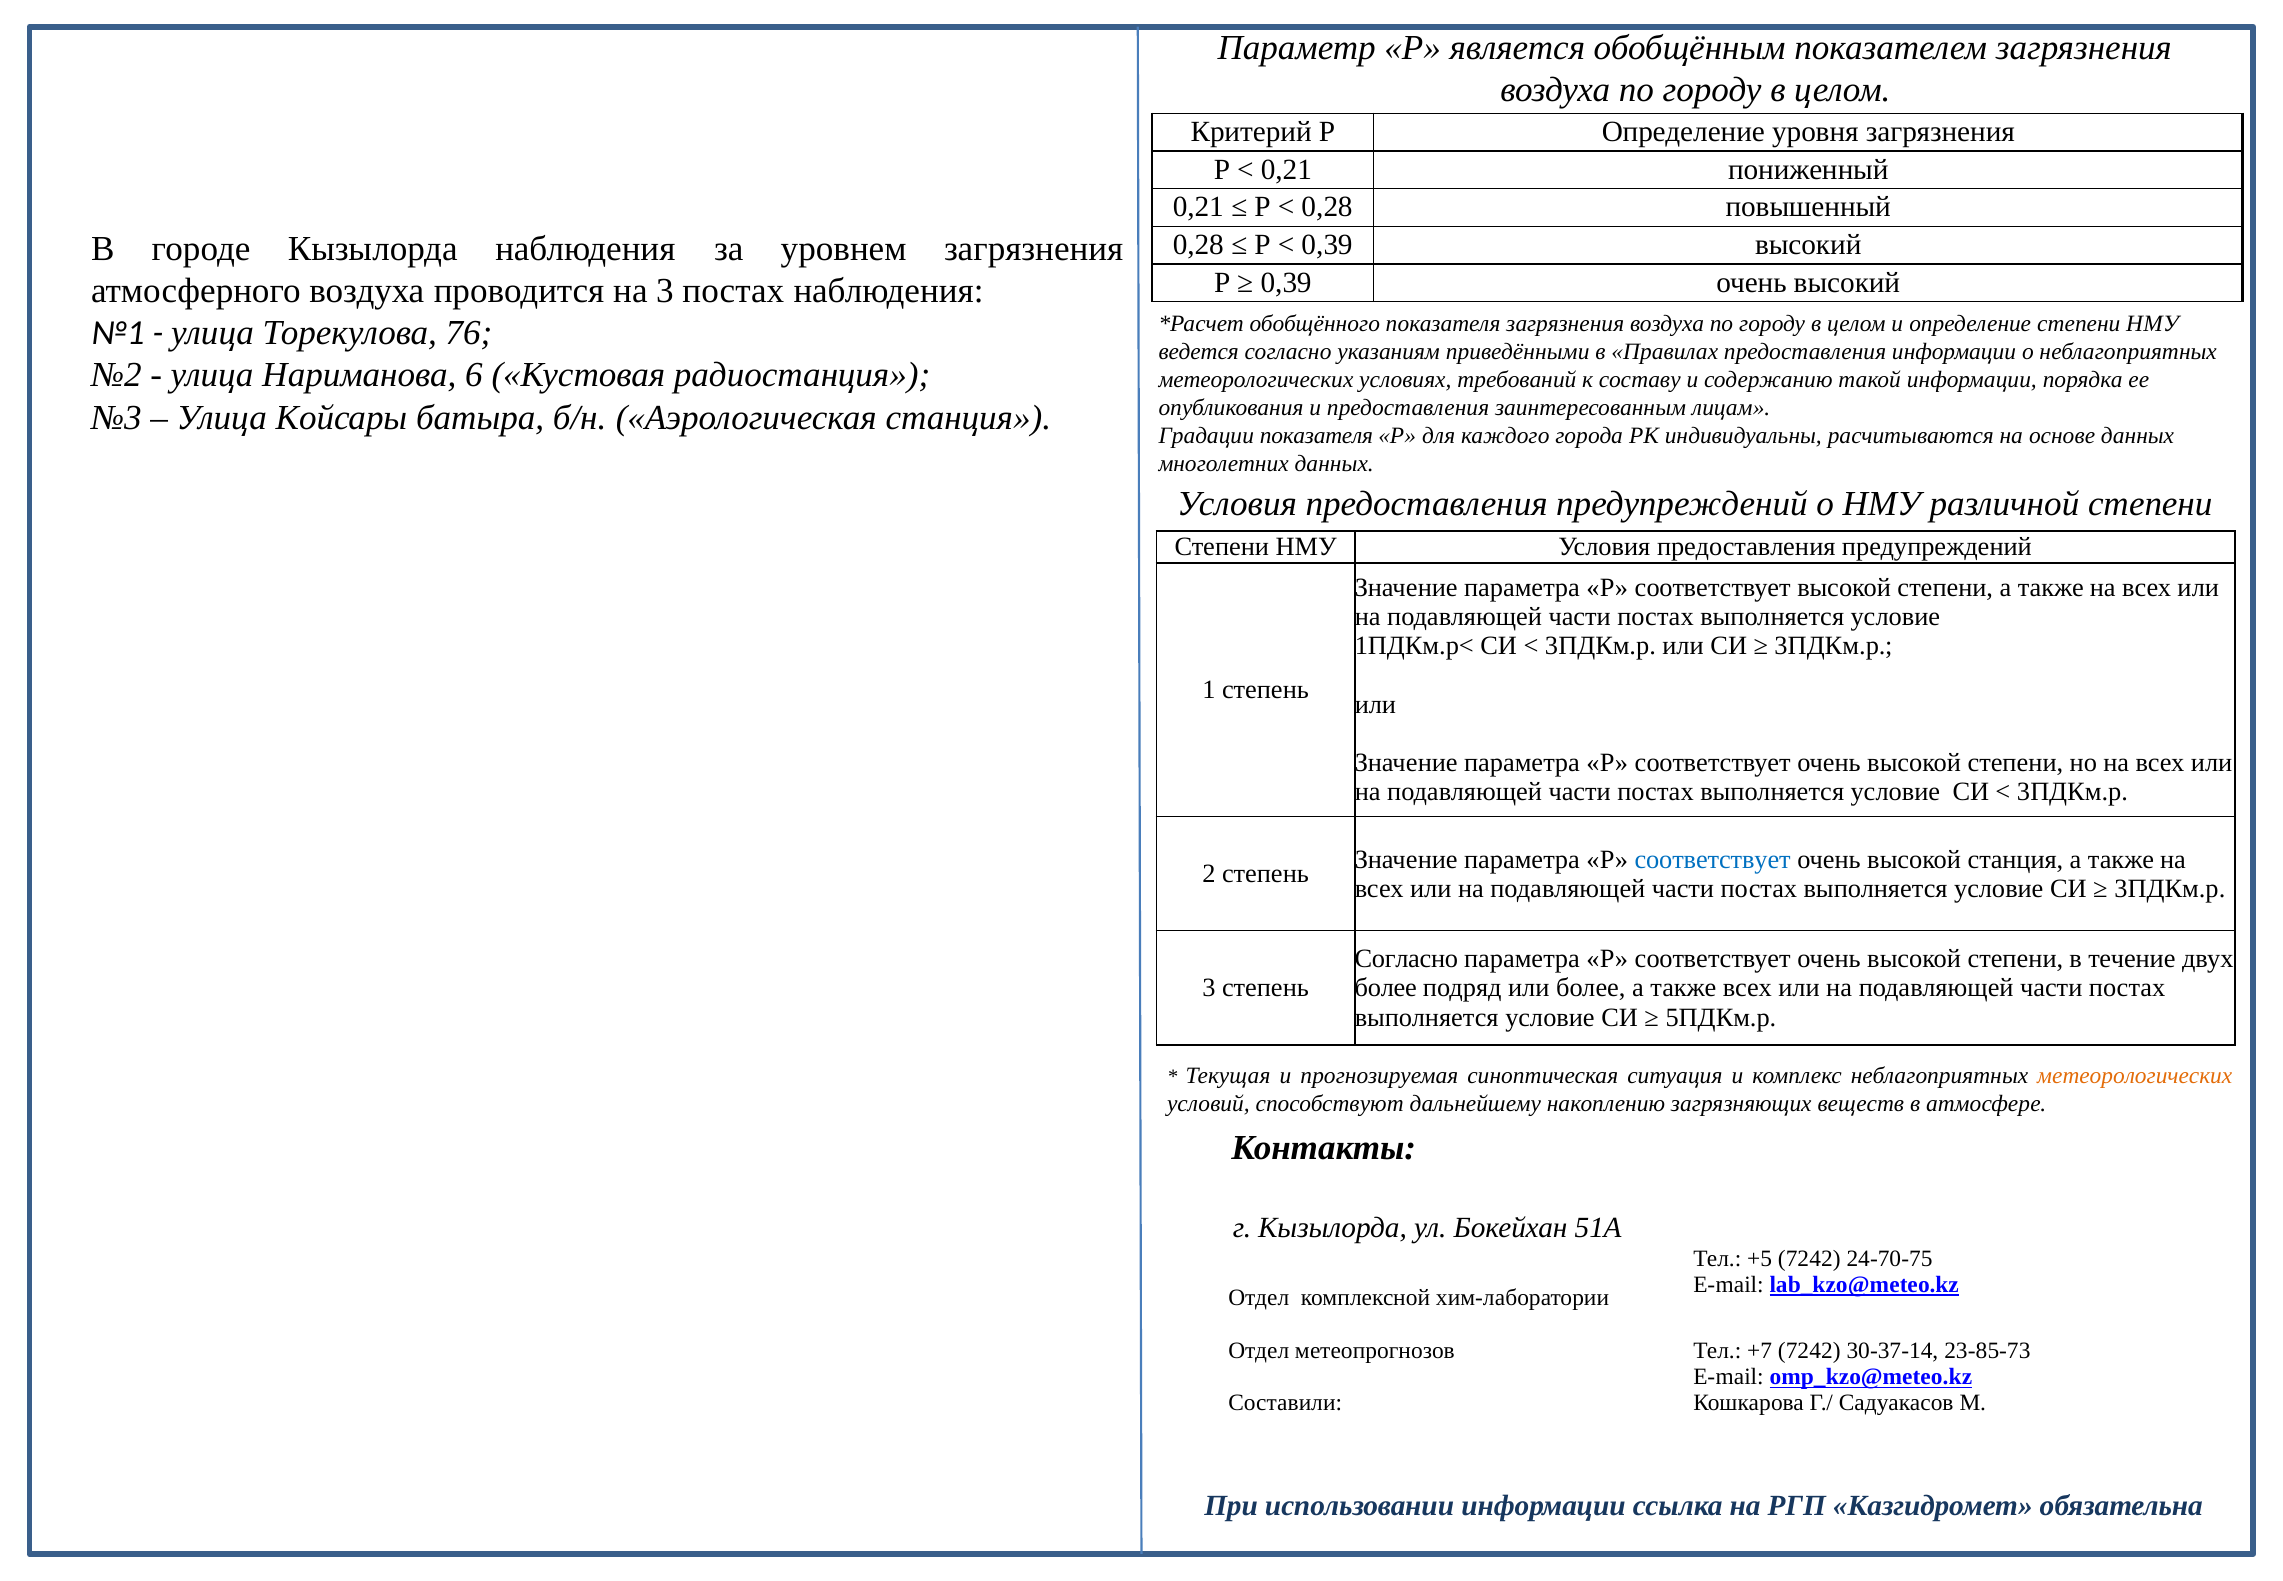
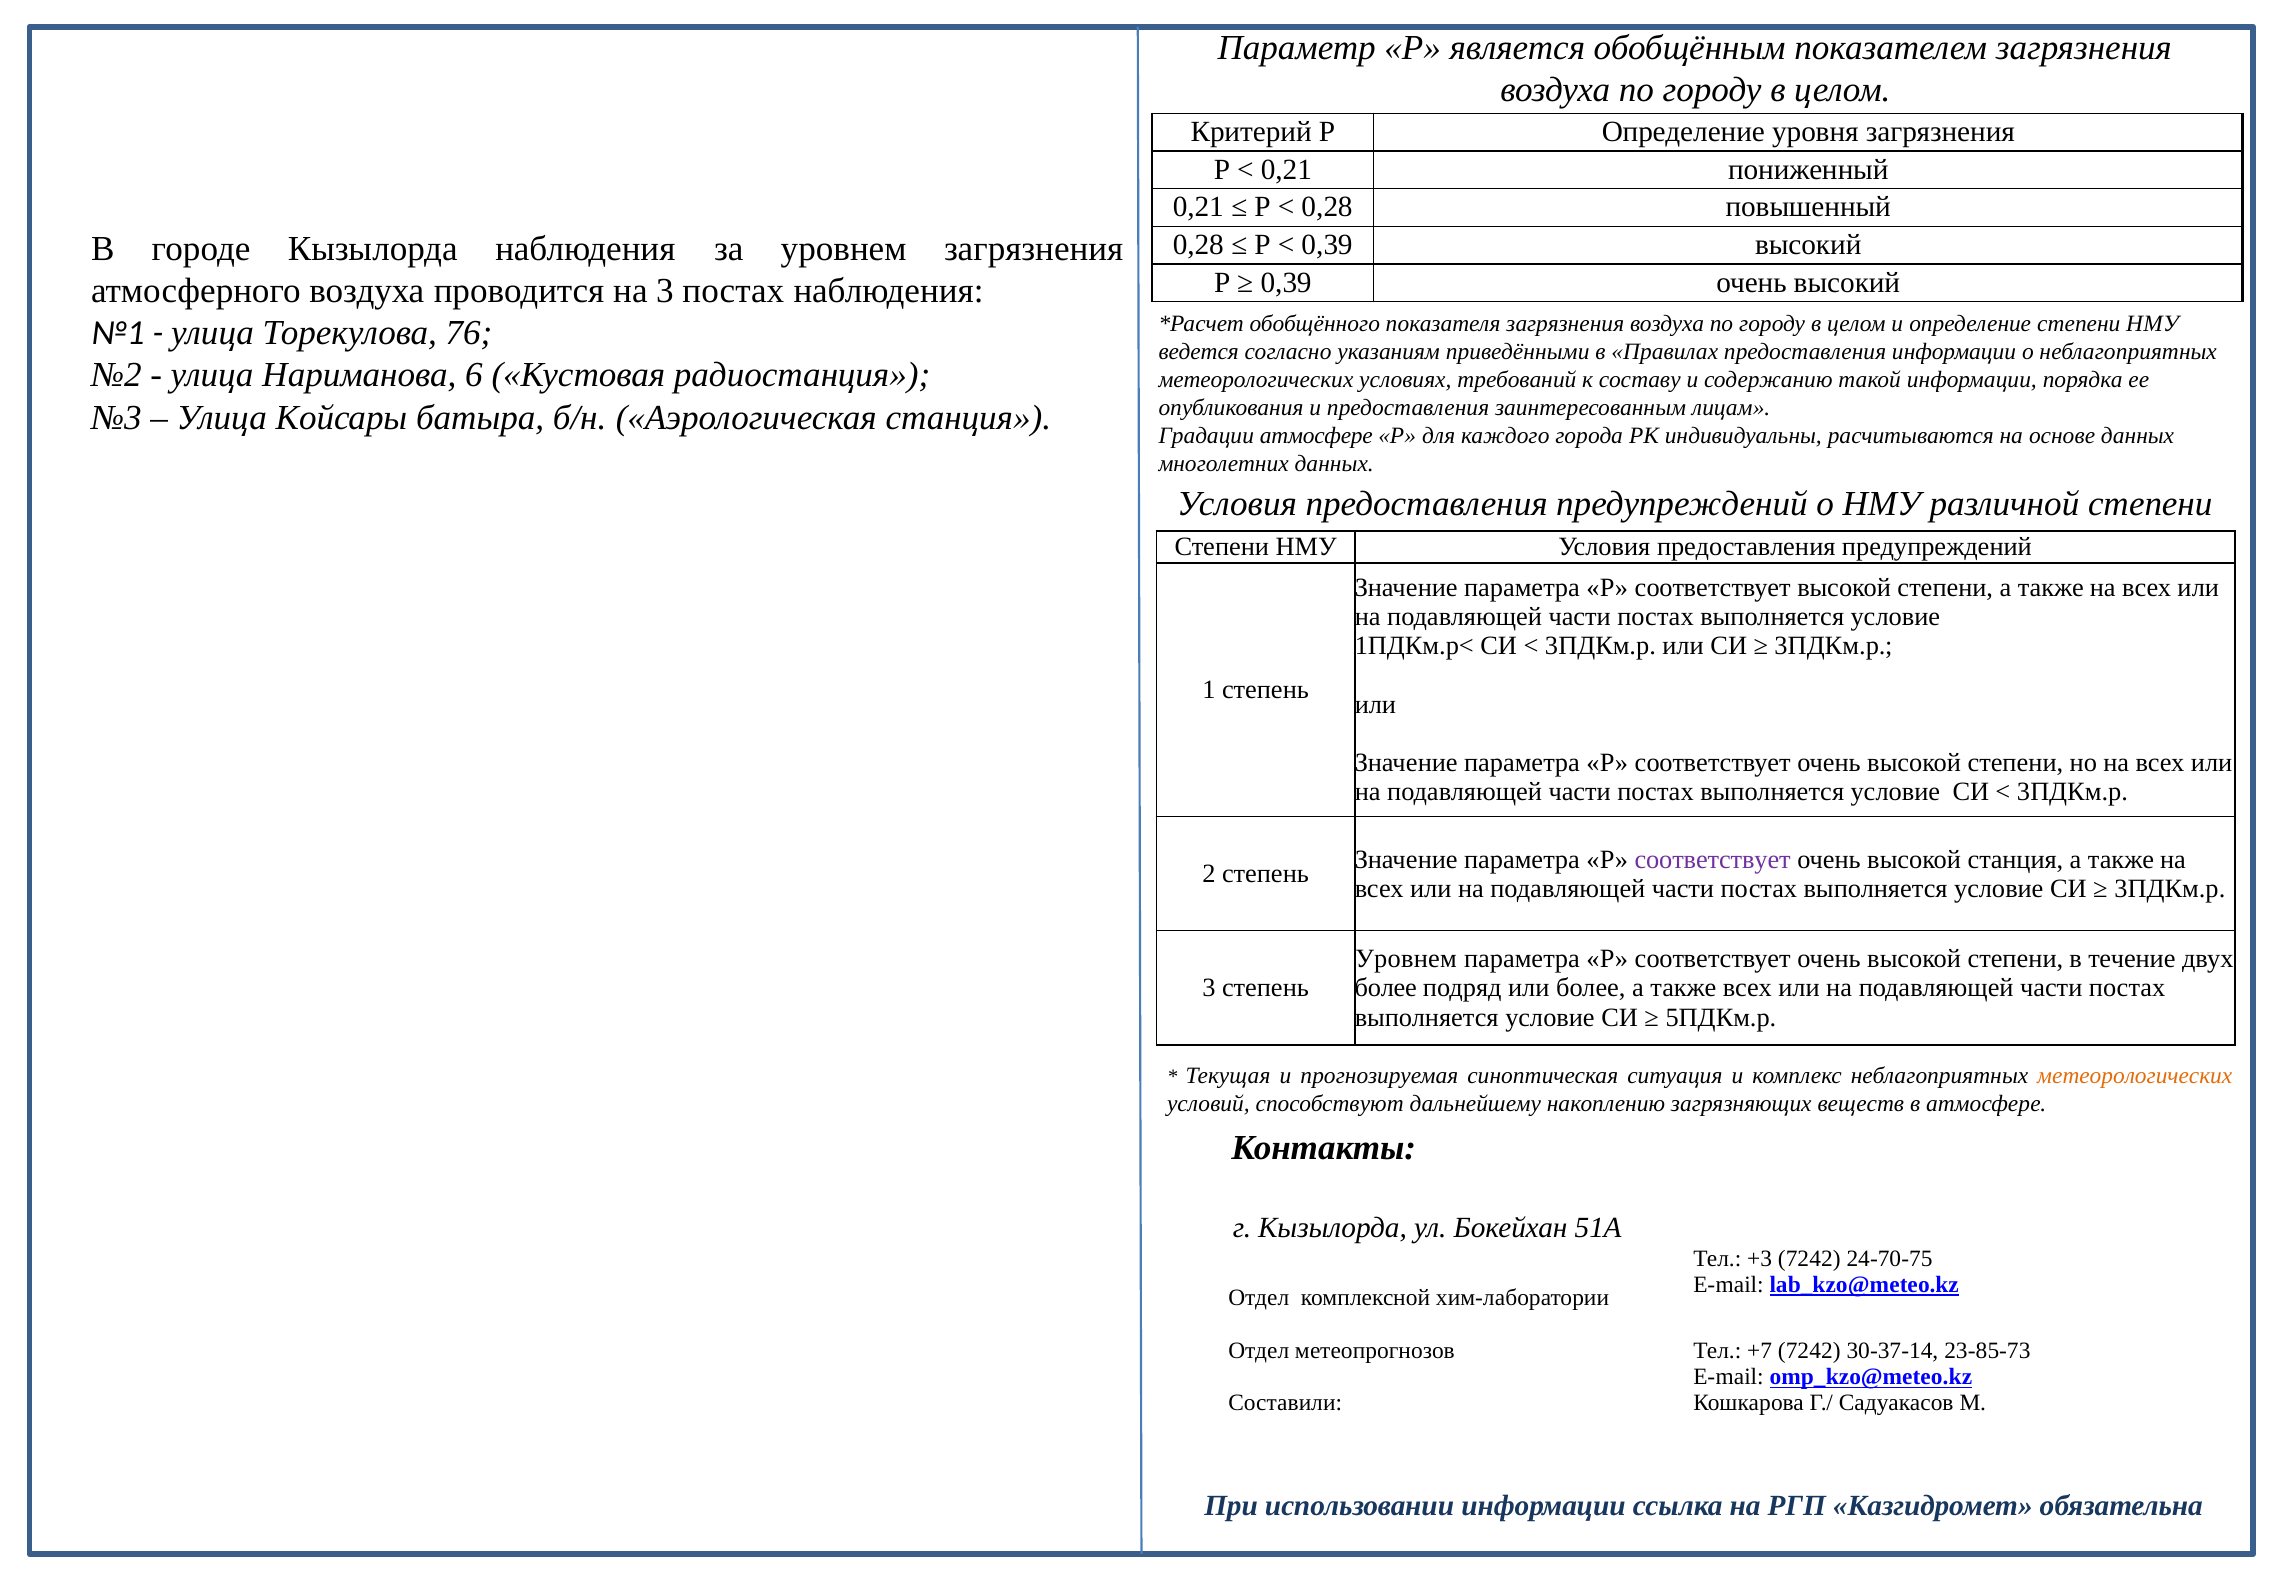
Градации показателя: показателя -> атмосфере (1316, 436)
соответствует colour: blue -> purple (1713, 859)
Согласно: Согласно -> Уровнем (1406, 959)
+5: +5 -> +3 (1760, 1258)
